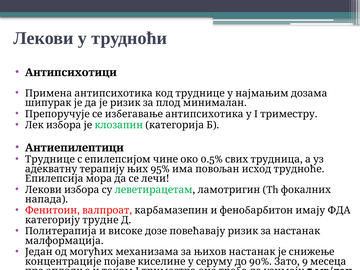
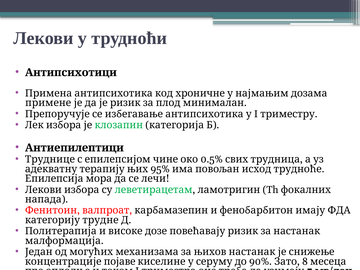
код труднице: труднице -> хроничне (200, 93)
шипурак: шипурак -> примене (48, 103)
9: 9 -> 8 (305, 261)
